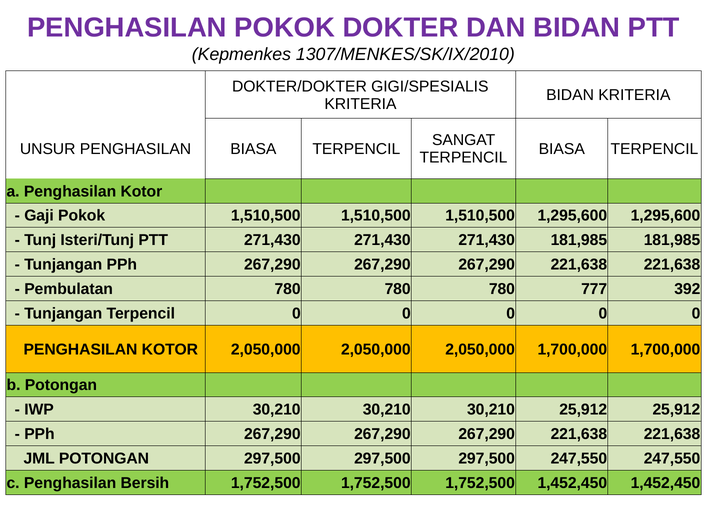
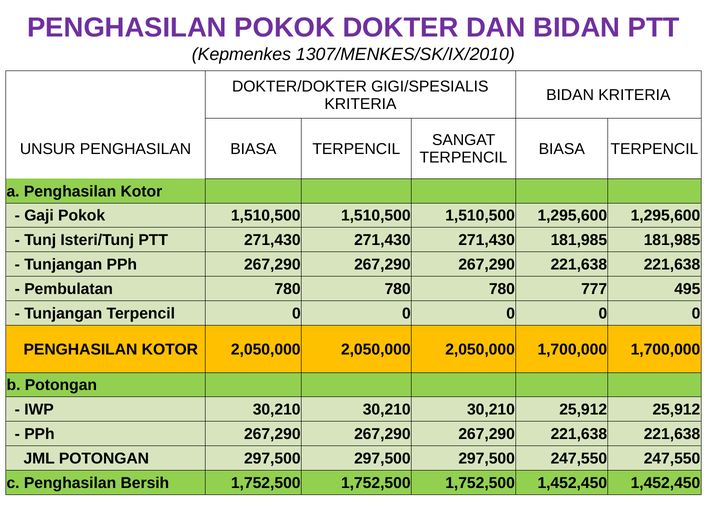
392: 392 -> 495 (687, 289)
